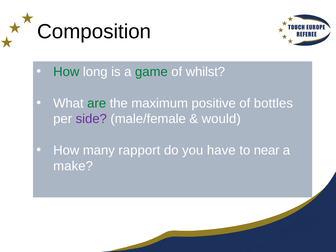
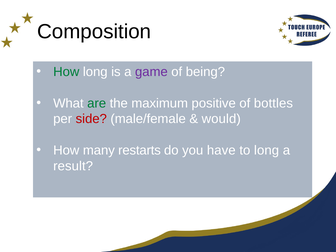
game colour: green -> purple (151, 72)
whilst: whilst -> being (205, 72)
side colour: purple -> red (91, 119)
rapport: rapport -> restarts (139, 150)
to near: near -> long (267, 150)
make: make -> result (73, 166)
